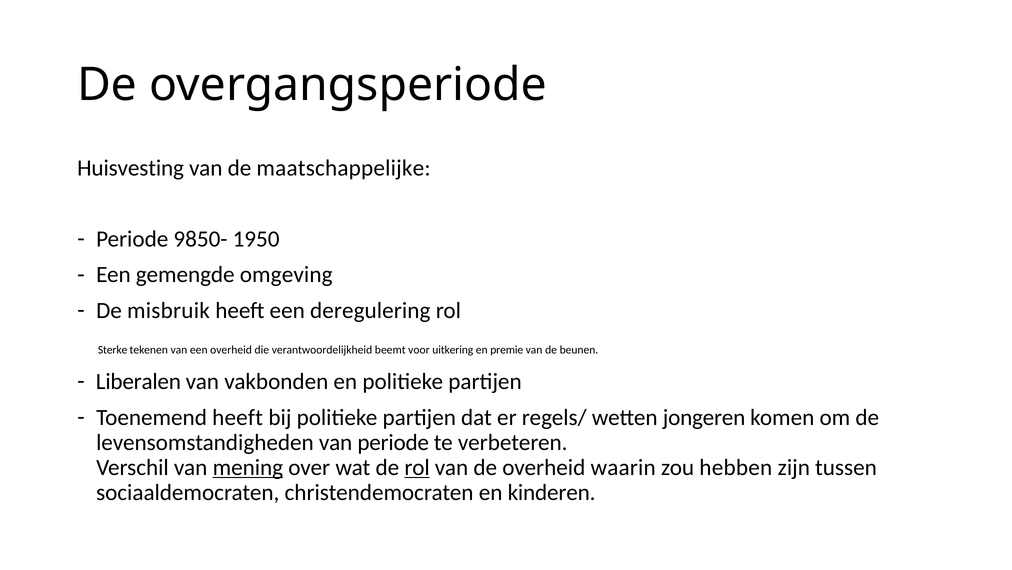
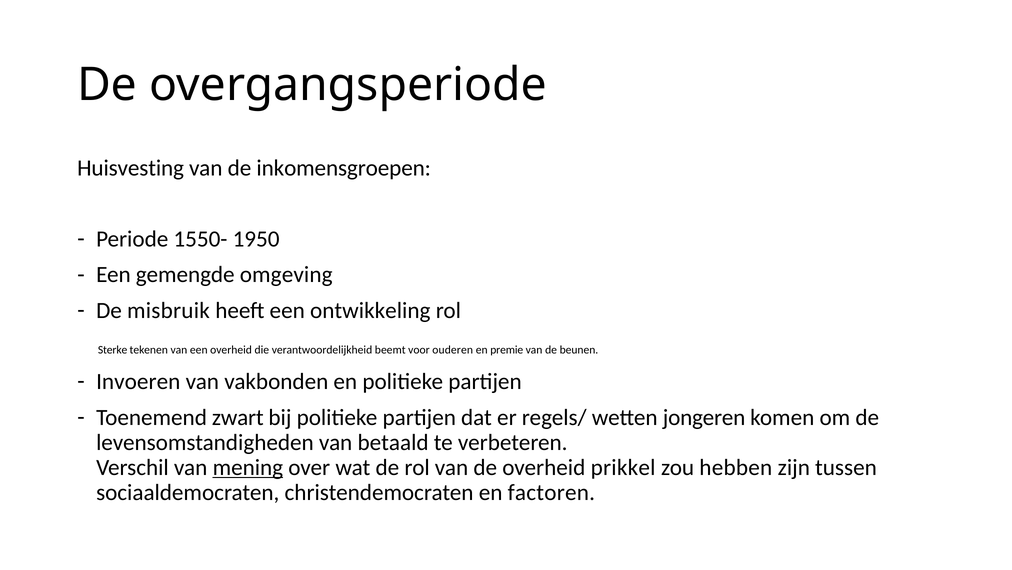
maatschappelijke: maatschappelijke -> inkomensgroepen (344, 168)
9850-: 9850- -> 1550- (200, 239)
deregulering: deregulering -> ontwikkeling (370, 310)
uitkering: uitkering -> ouderen (453, 349)
Liberalen: Liberalen -> Invoeren (138, 381)
Toenemend heeft: heeft -> zwart (238, 417)
van periode: periode -> betaald (393, 442)
rol underline: present -> none (417, 467)
waarin: waarin -> prikkel (623, 467)
kinderen: kinderen -> factoren (551, 492)
